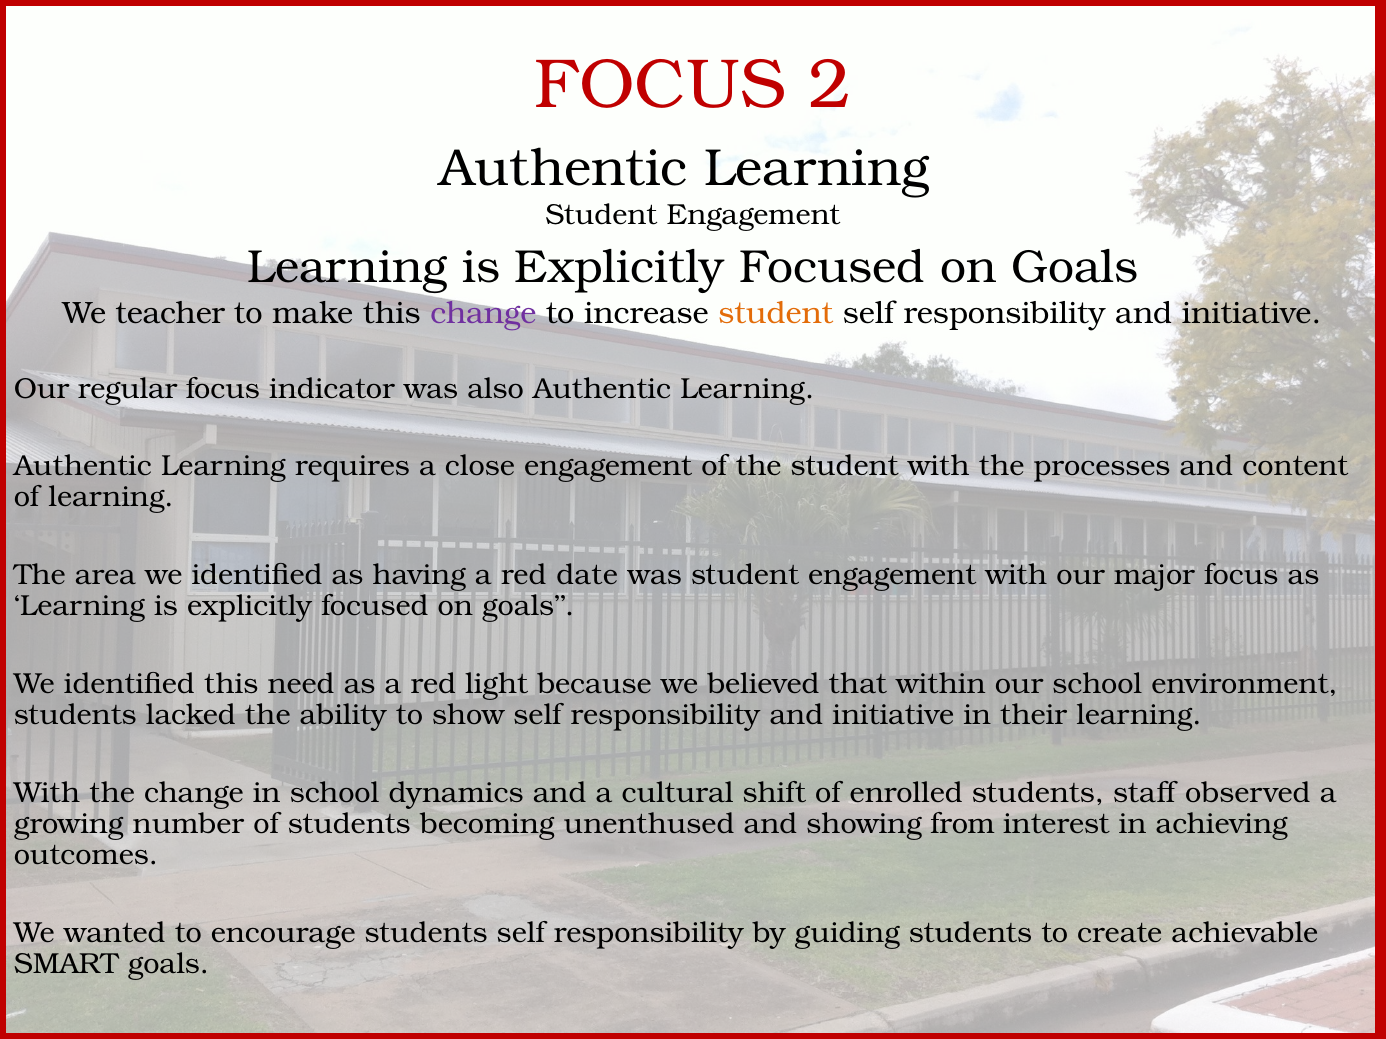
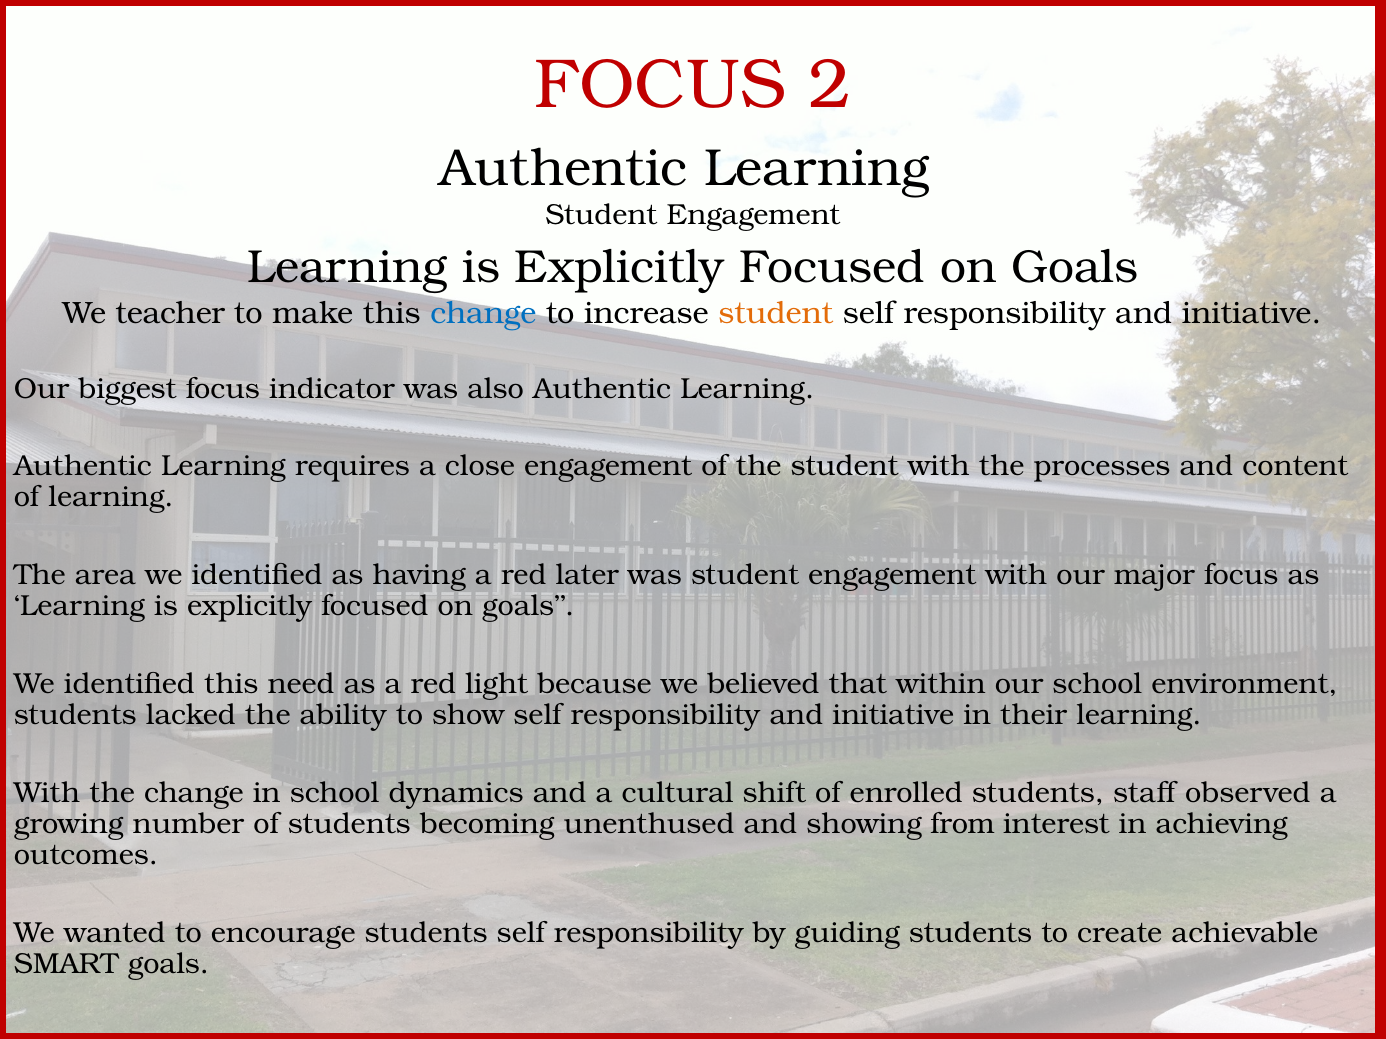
change colour: purple -> blue (483, 313)
regular: regular -> biggest (128, 389)
date: date -> later (587, 575)
